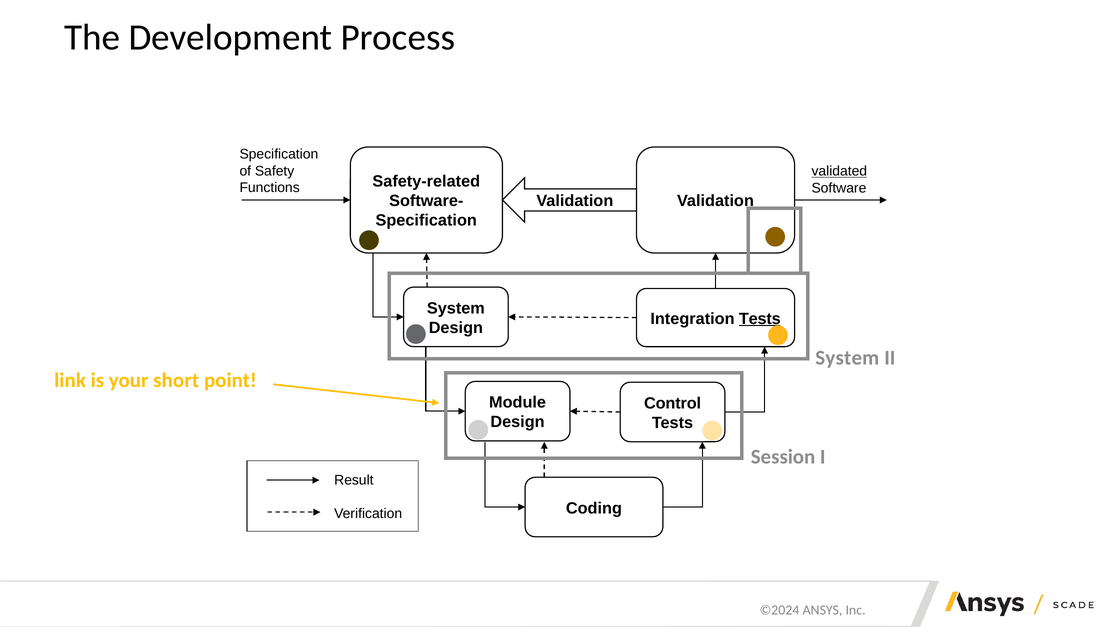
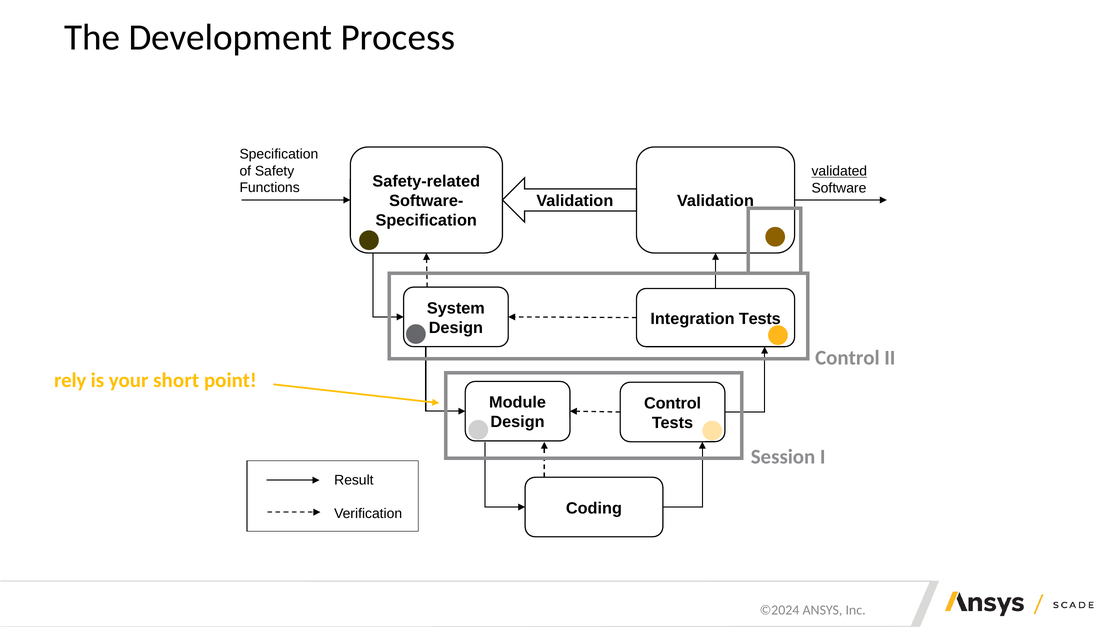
Tests underline: present -> none (760, 319)
System: System -> Control (847, 358)
link: link -> rely (70, 380)
